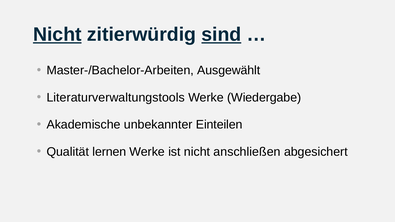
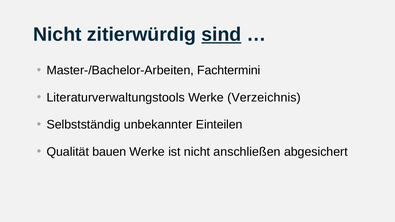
Nicht underline: present -> none (57, 34)
Ausgewählt: Ausgewählt -> Fachtermini (229, 70)
Wiedergabe: Wiedergabe -> Verzeichnis (264, 98)
Akademische: Akademische -> Selbstständig (84, 125)
lernen: lernen -> bauen (109, 152)
